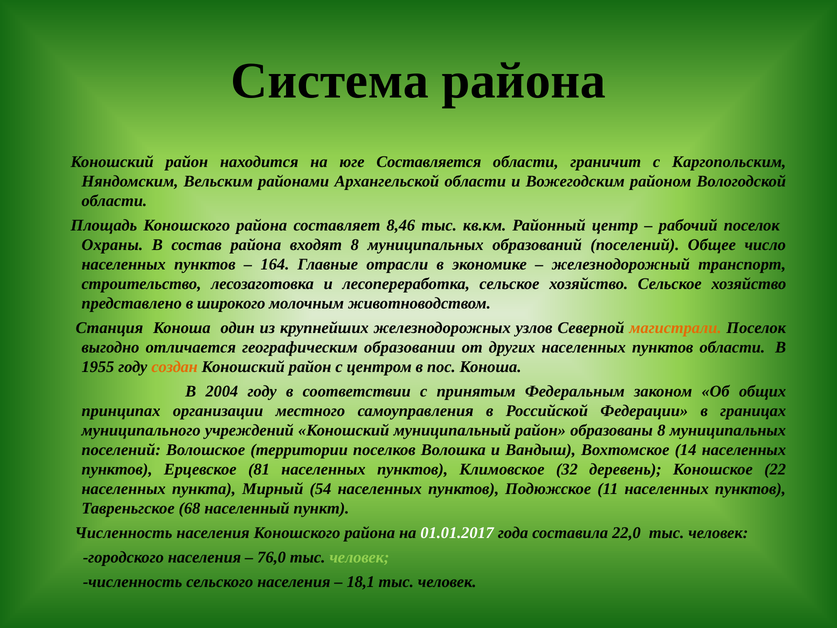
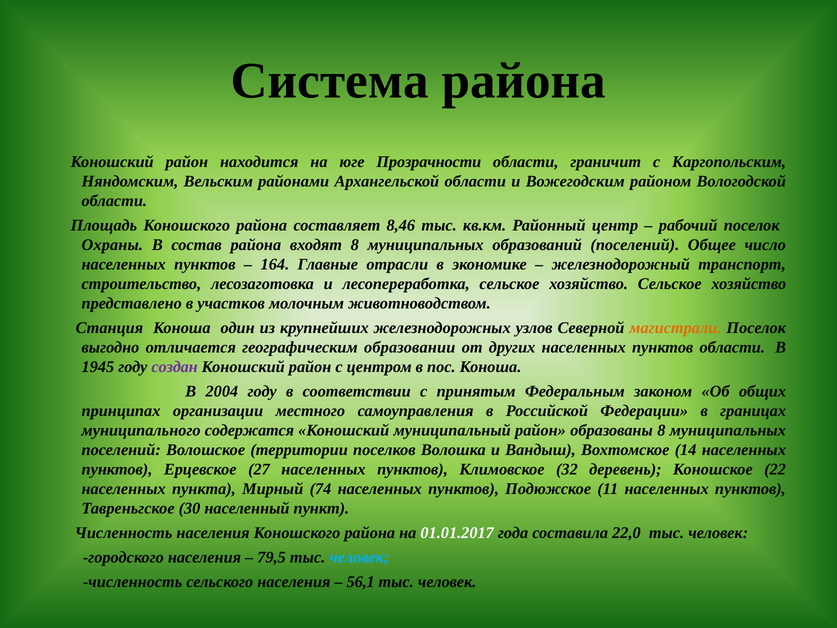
Составляется: Составляется -> Прозрачности (429, 162)
широкого: широкого -> участков (231, 303)
1955: 1955 -> 1945 (98, 367)
создан colour: orange -> purple (175, 367)
учреждений: учреждений -> содержатся (249, 430)
81: 81 -> 27 (259, 469)
54: 54 -> 74 (320, 489)
68: 68 -> 30 (189, 508)
76,0: 76,0 -> 79,5 (272, 557)
человек colour: light green -> light blue (359, 557)
18,1: 18,1 -> 56,1 (361, 582)
